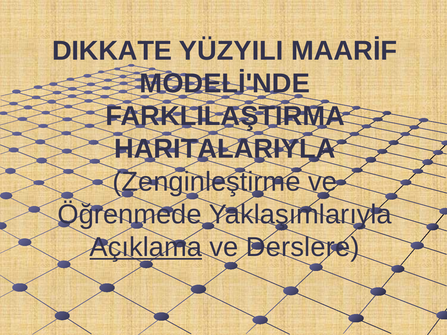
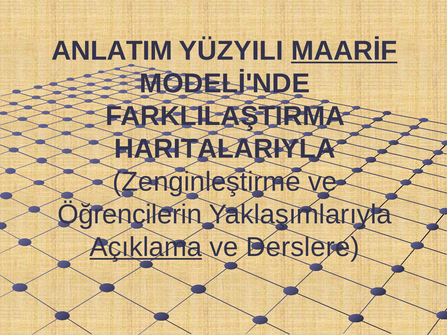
DIKKATE: DIKKATE -> ANLATIM (112, 51)
MAARİF underline: none -> present (344, 51)
Öğrenmede: Öğrenmede -> Öğrencilerin (130, 215)
